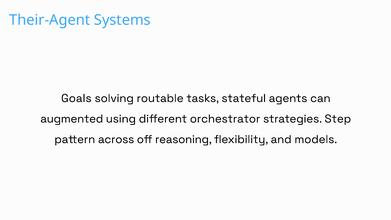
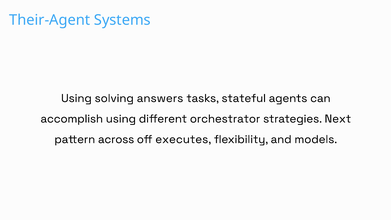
Goals: Goals -> Using (76, 98)
routable: routable -> answers (160, 98)
augmented: augmented -> accomplish (72, 119)
Step: Step -> Next (338, 119)
reasoning: reasoning -> executes (183, 139)
